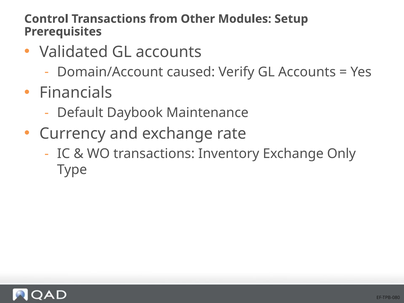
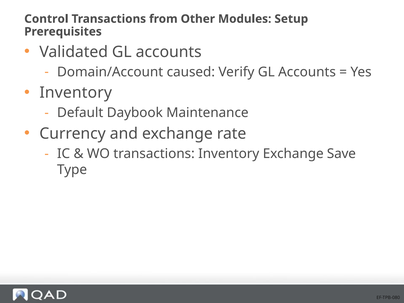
Financials: Financials -> Inventory (76, 93)
Only: Only -> Save (341, 154)
